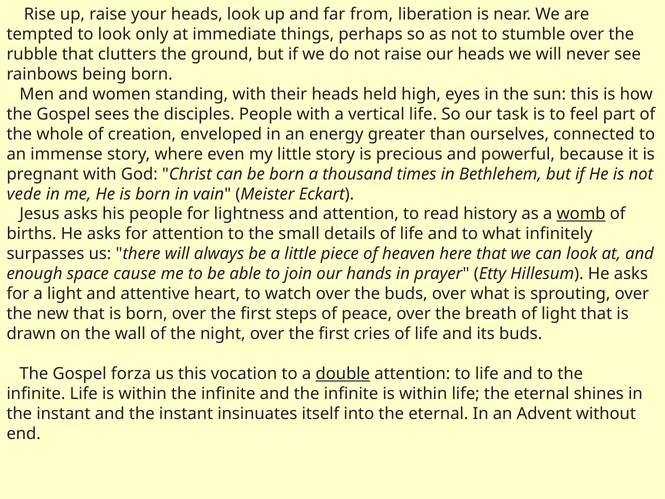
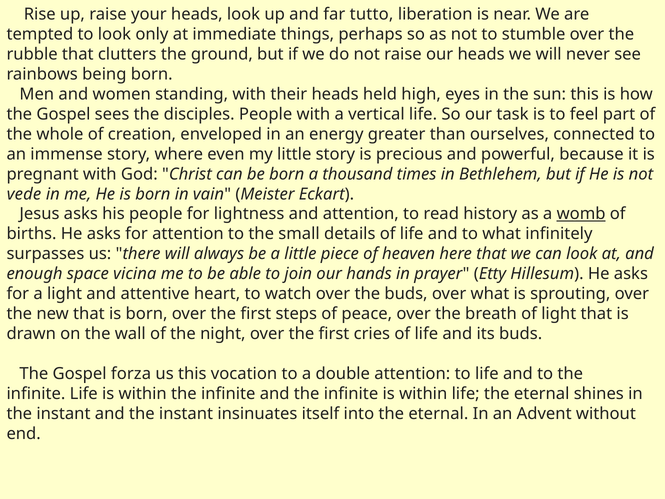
from: from -> tutto (372, 14)
cause: cause -> vicina (135, 274)
double underline: present -> none (343, 373)
